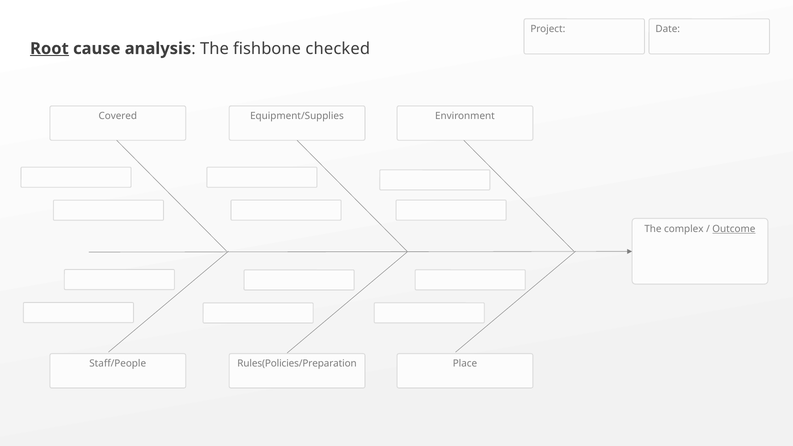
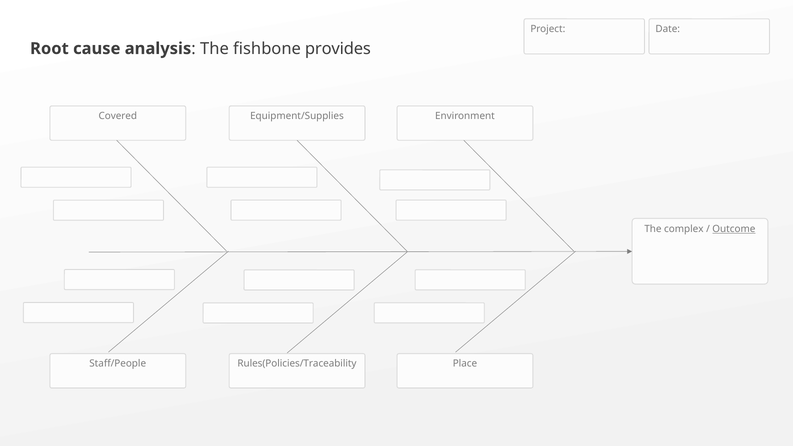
Root underline: present -> none (49, 49)
checked: checked -> provides (338, 49)
Rules(Policies/Preparation: Rules(Policies/Preparation -> Rules(Policies/Traceability (297, 364)
